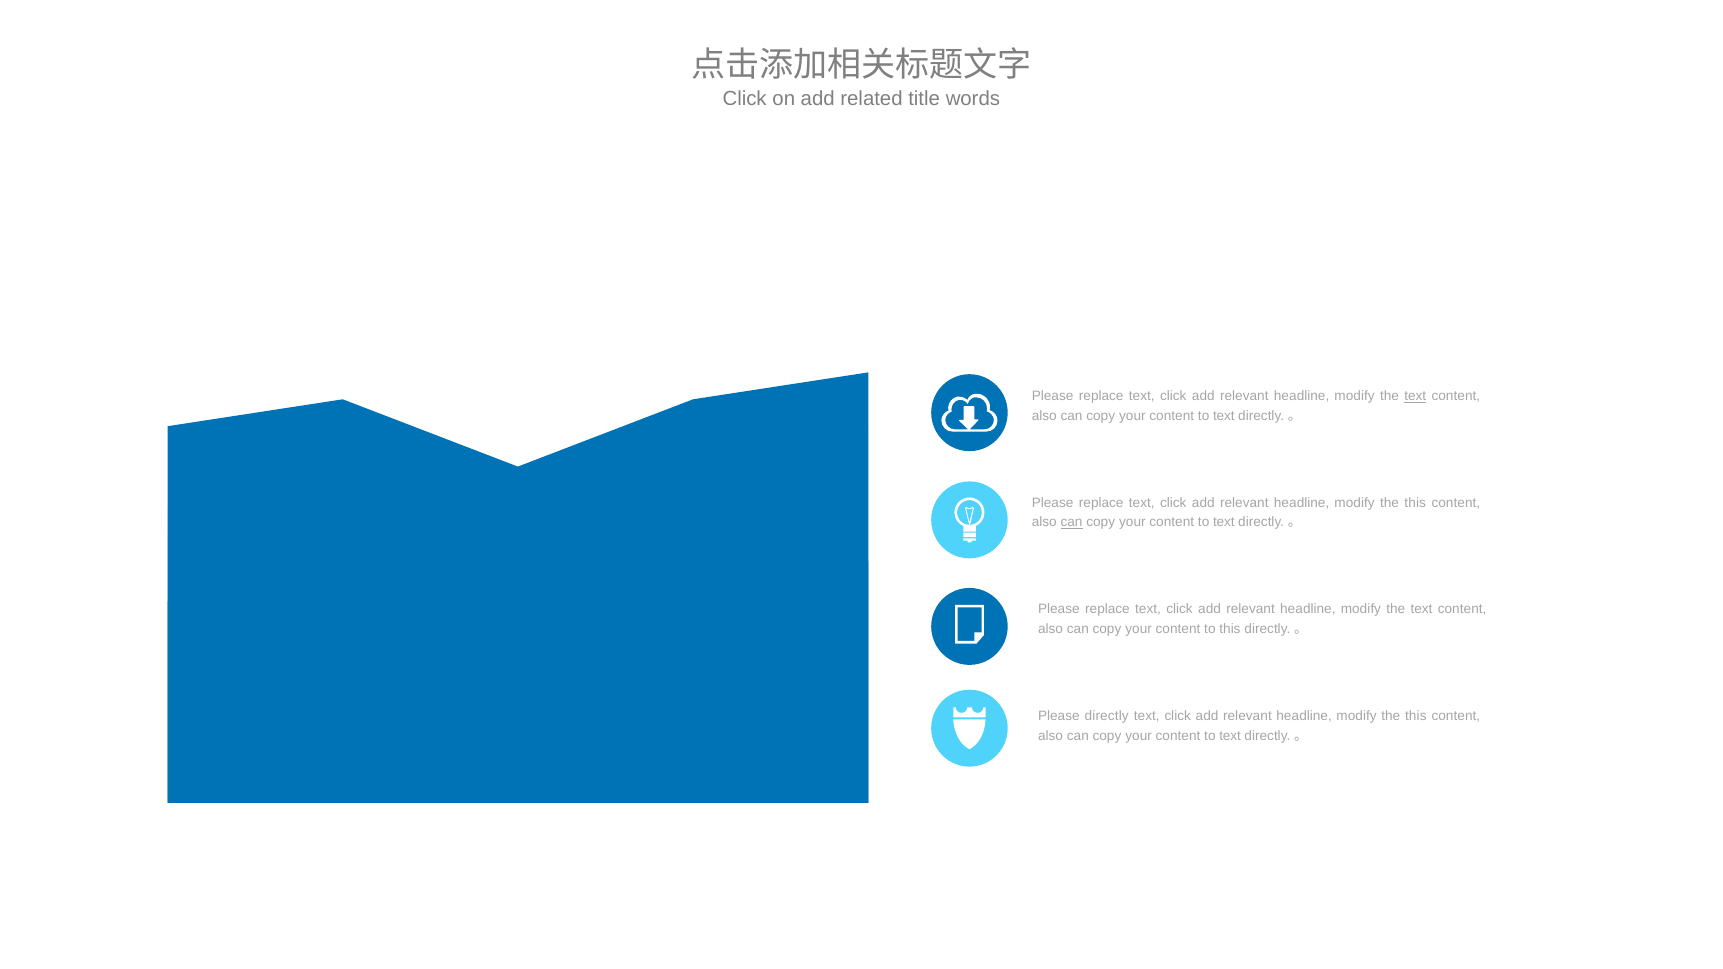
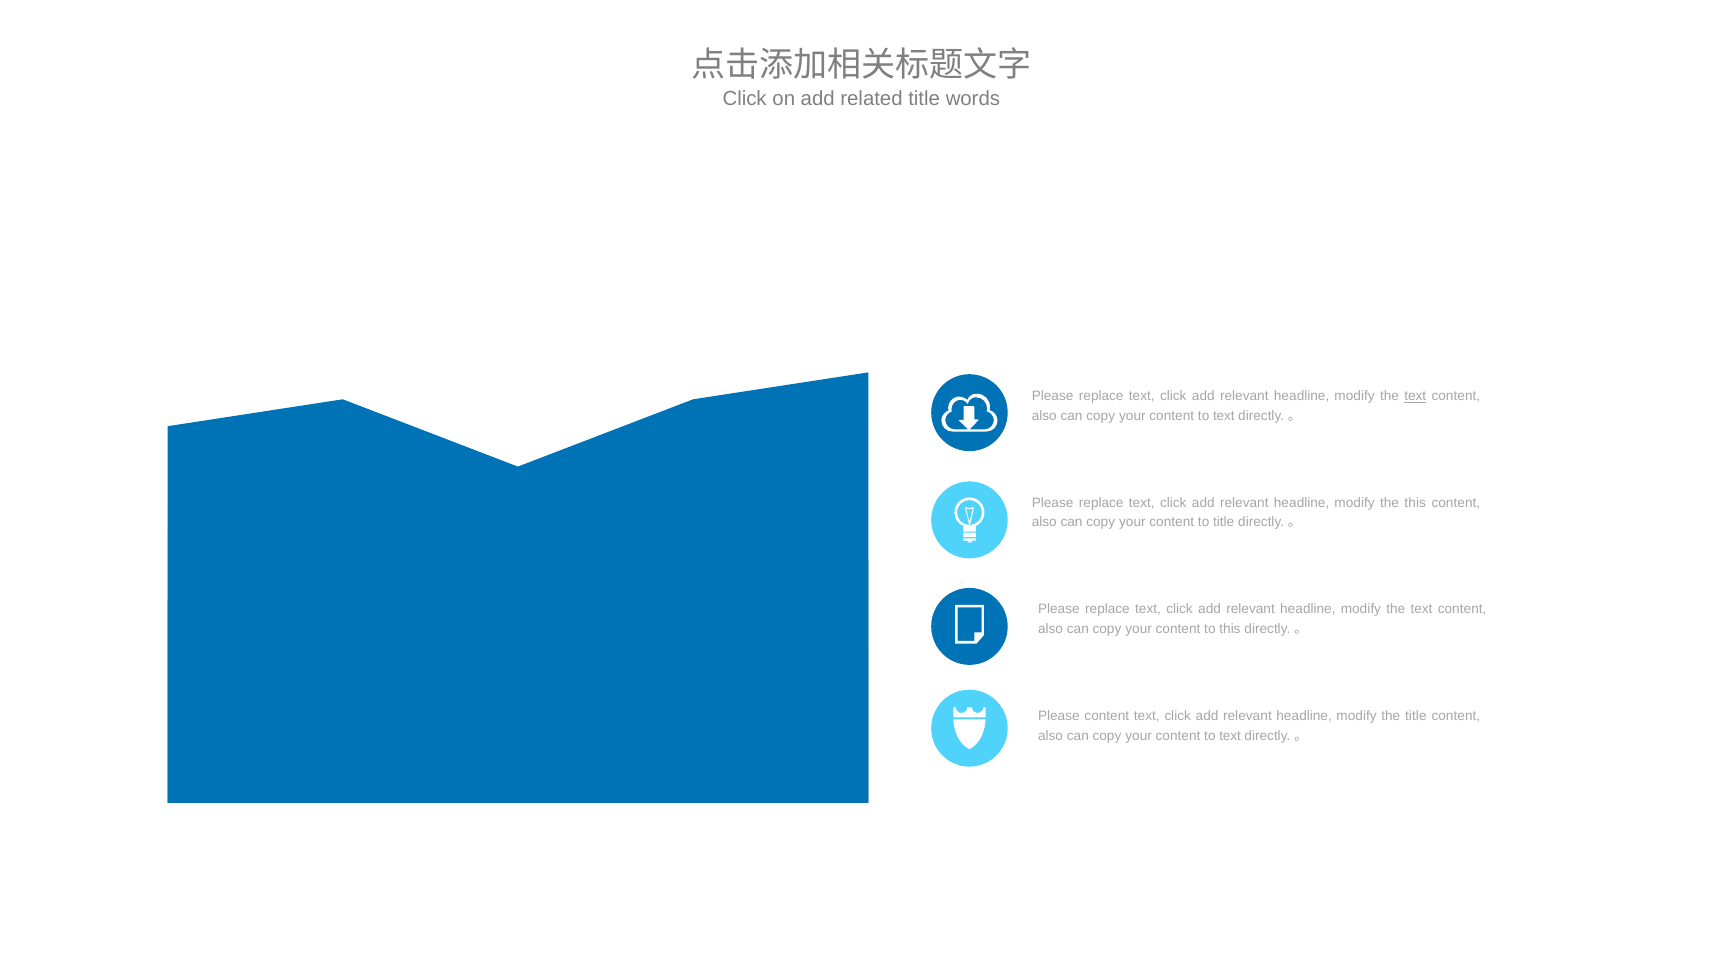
can underline: present -> none (1072, 522)
text: text -> title (1224, 522)
Please directly: directly -> content (1107, 716)
this: this -> title (1416, 716)
